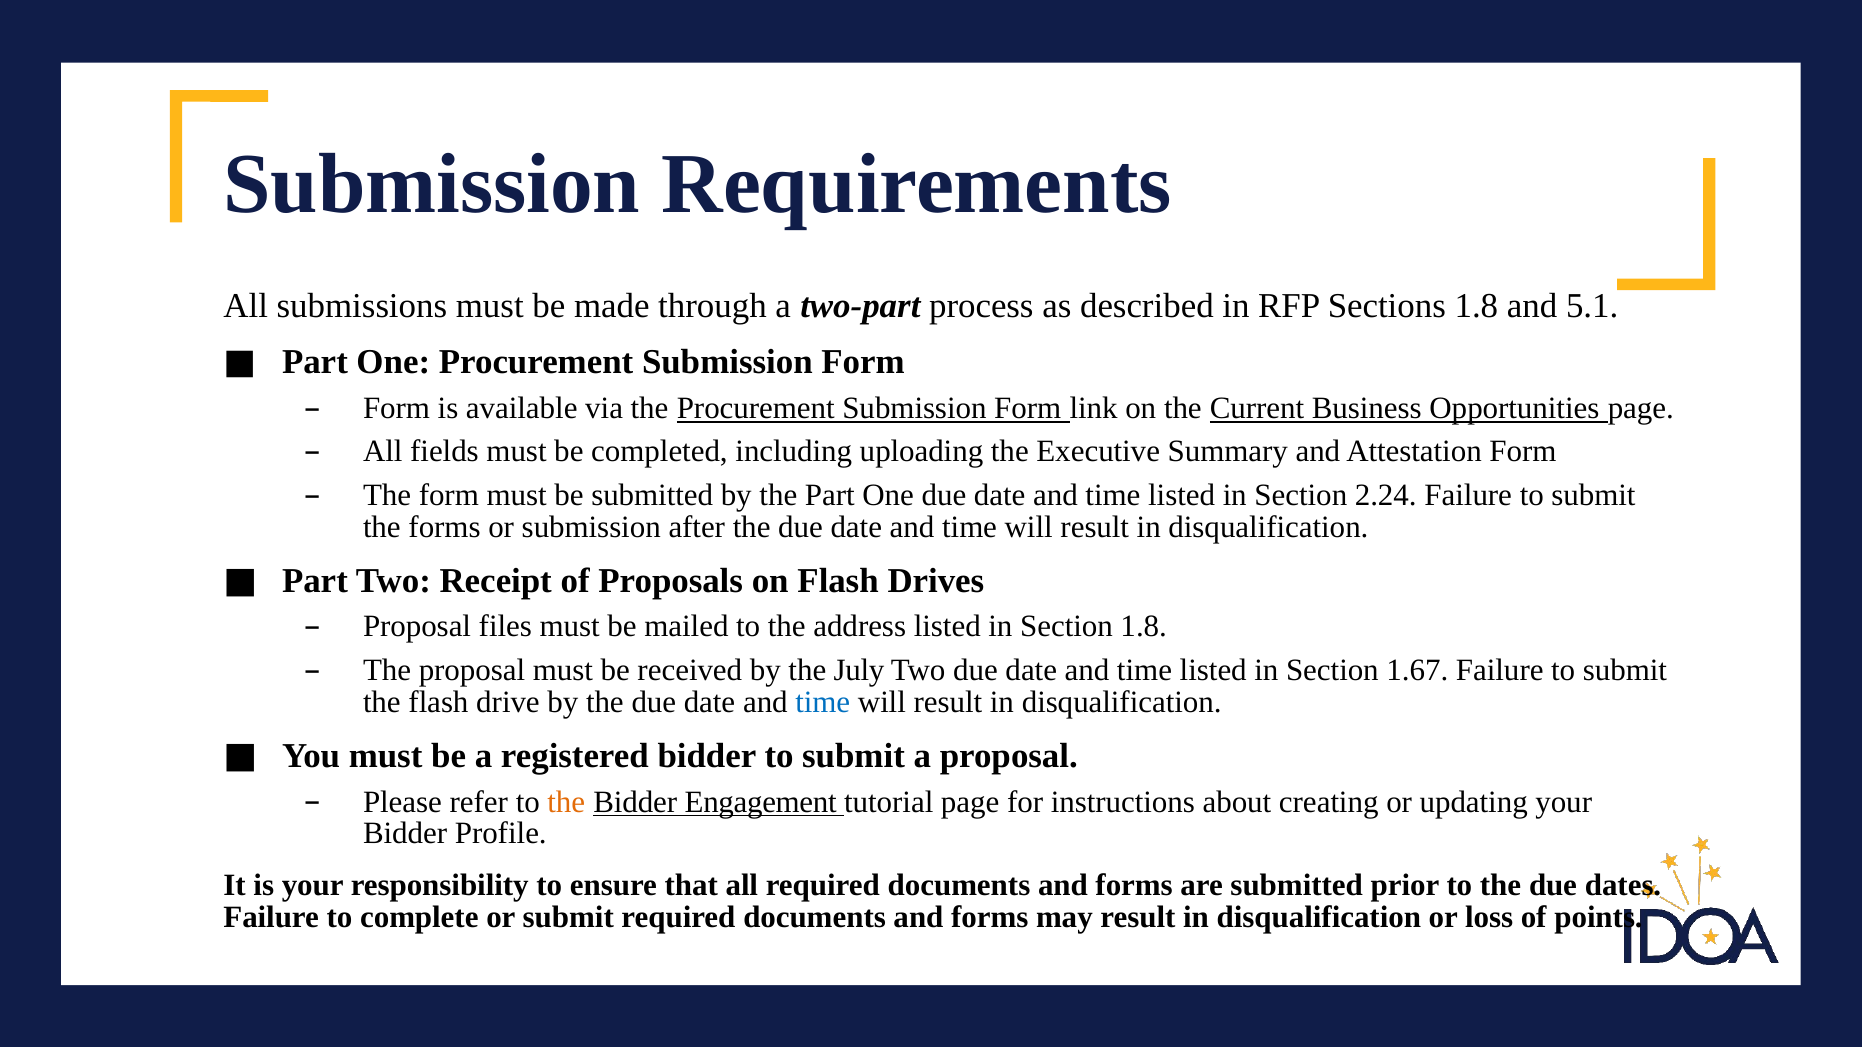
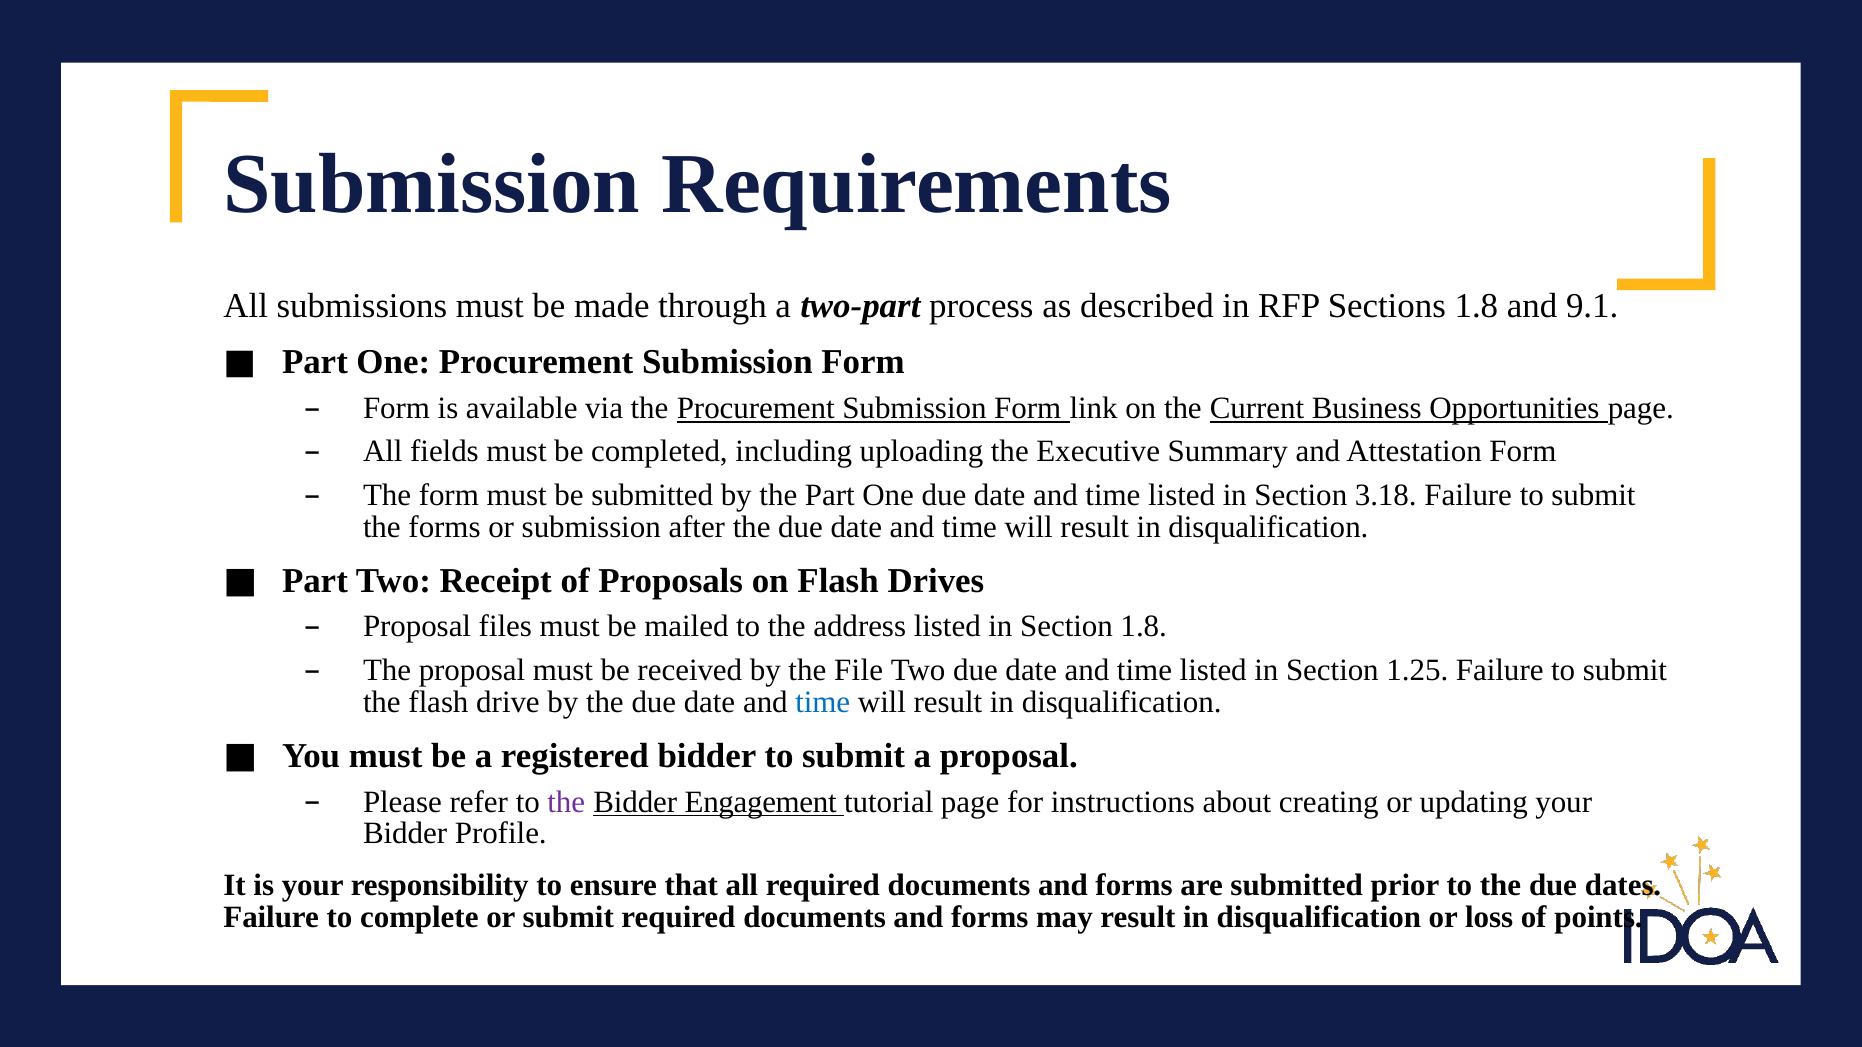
5.1: 5.1 -> 9.1 (1592, 306)
2.24: 2.24 -> 3.18 (1386, 495)
July: July -> File (859, 671)
1.67: 1.67 -> 1.25 (1417, 671)
the colour: orange -> purple (566, 802)
